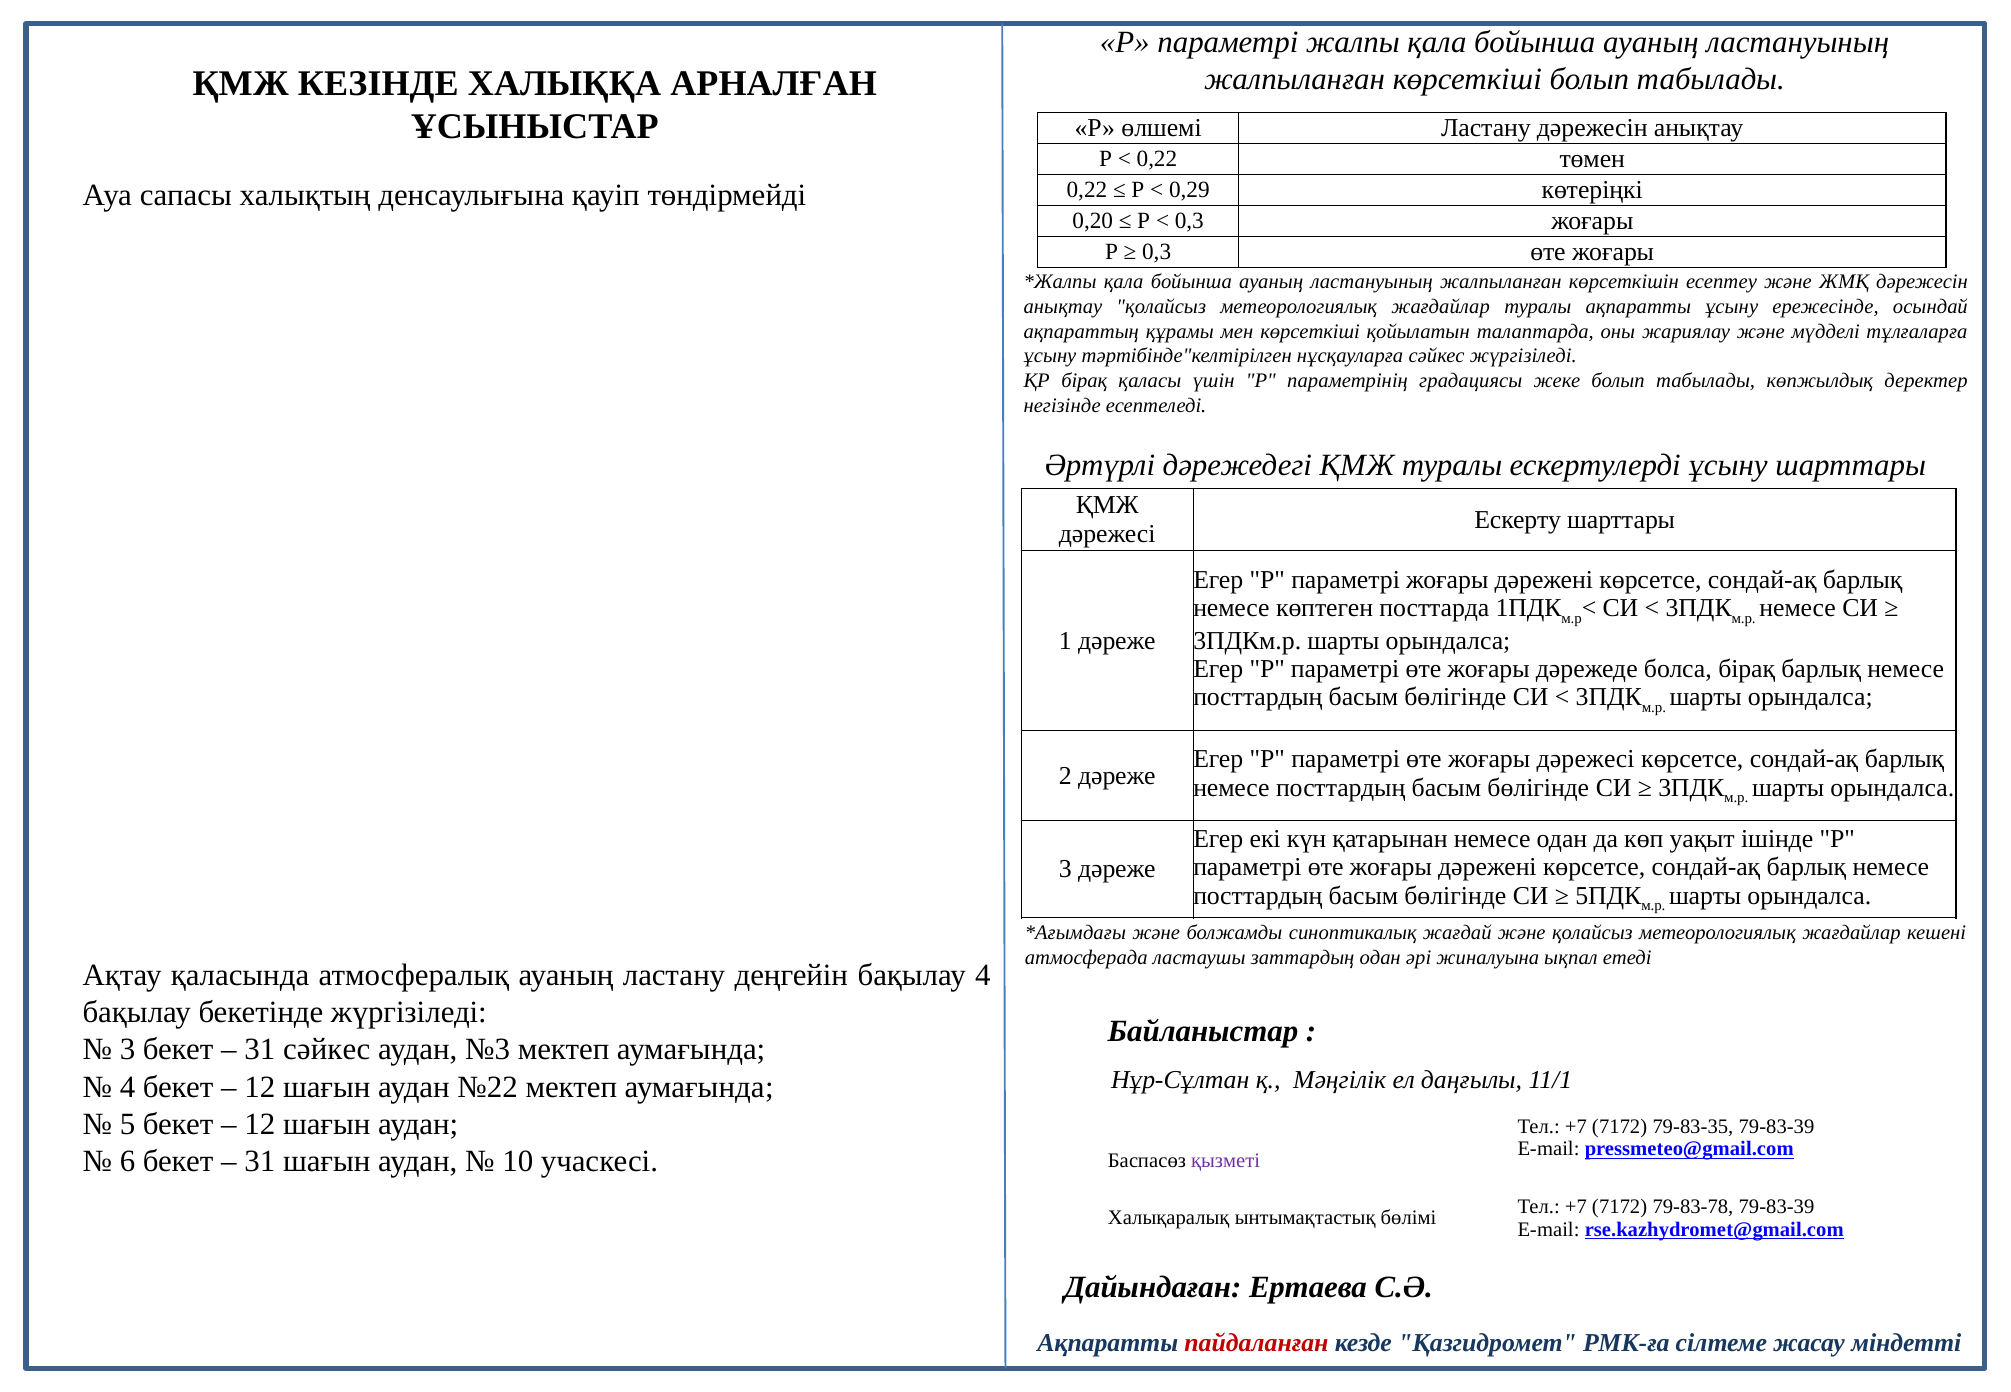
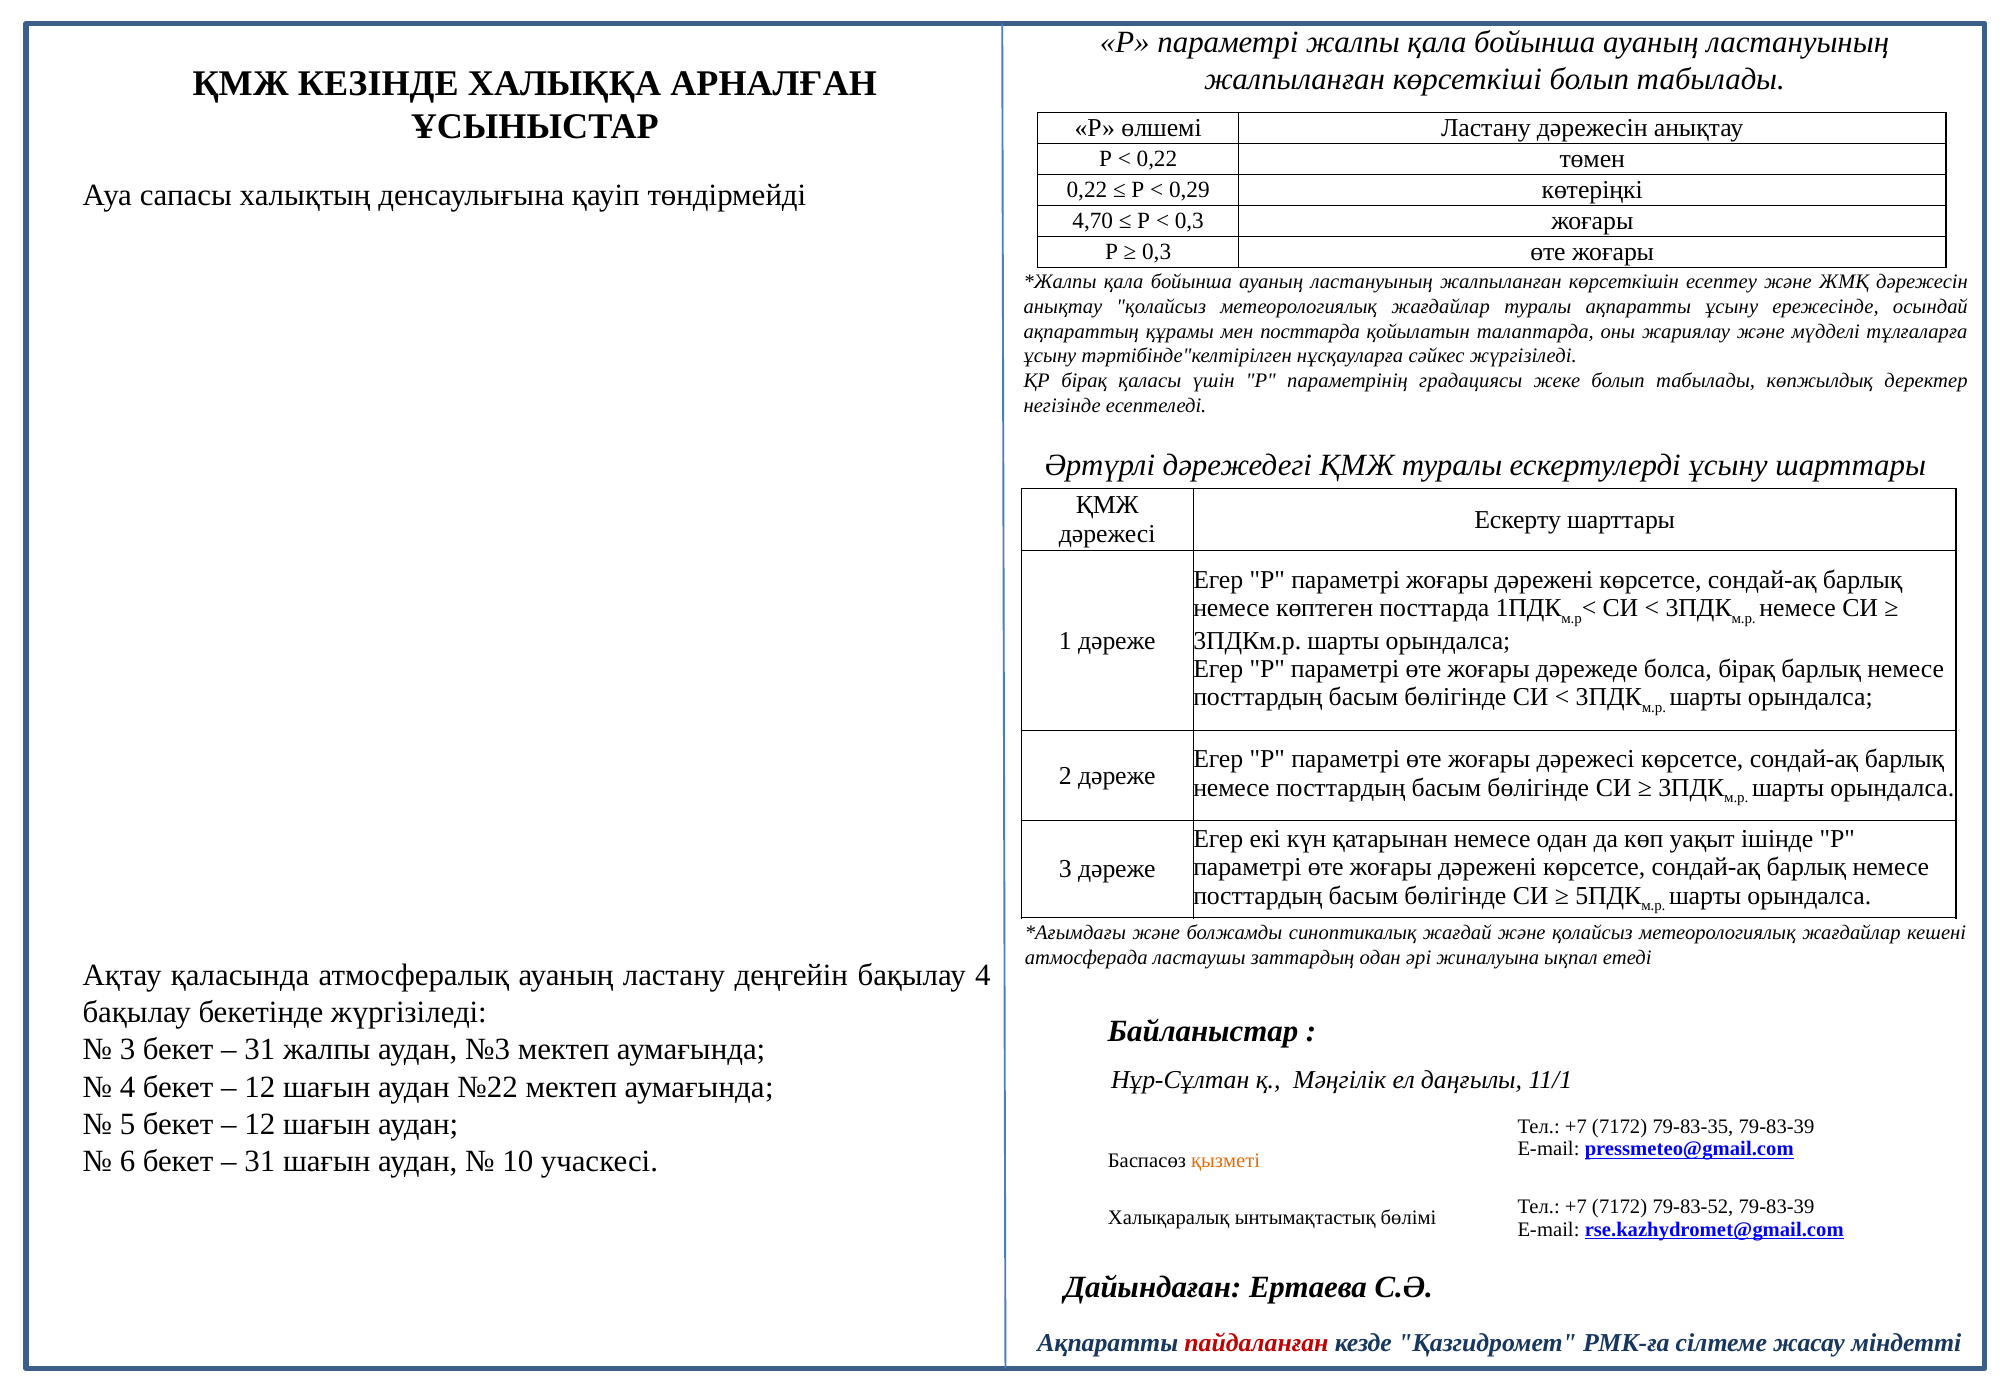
0,20: 0,20 -> 4,70 (1093, 221)
мен көрсеткіші: көрсеткіші -> посттарда (1310, 331)
31 сәйкес: сәйкес -> жалпы (327, 1050)
қызметі colour: purple -> orange (1226, 1161)
79-83-78: 79-83-78 -> 79-83-52 (1693, 1207)
